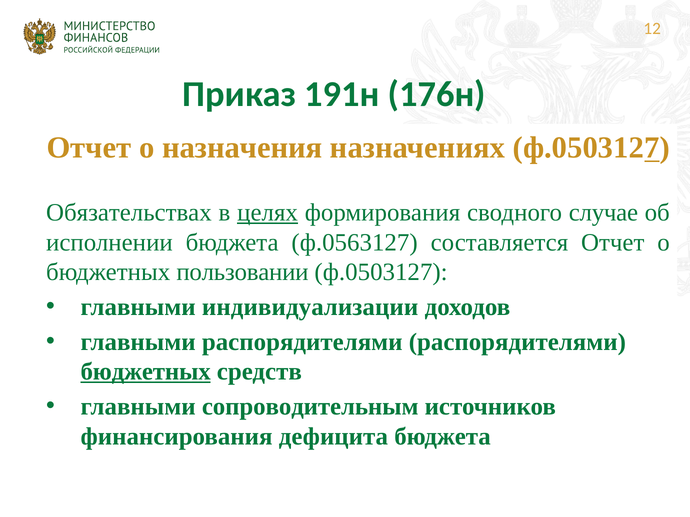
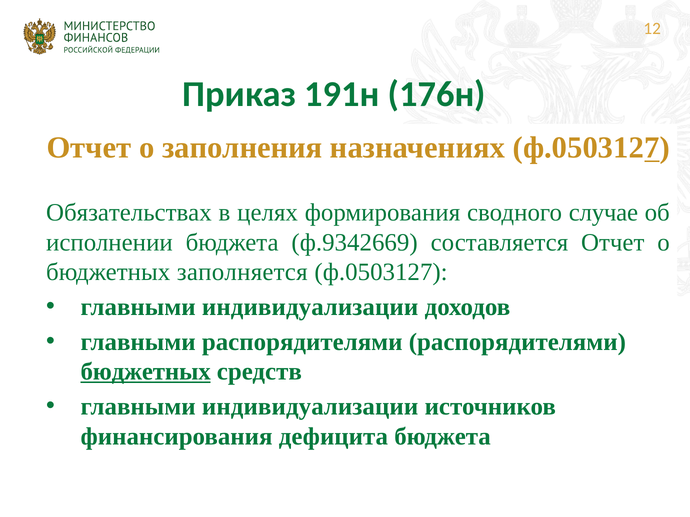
назначения: назначения -> заполнения (242, 148)
целях underline: present -> none (268, 213)
ф.0563127: ф.0563127 -> ф.9342669 (355, 243)
пользовании: пользовании -> заполняется (242, 272)
сопроводительным: сопроводительным -> индивидуализации (310, 407)
